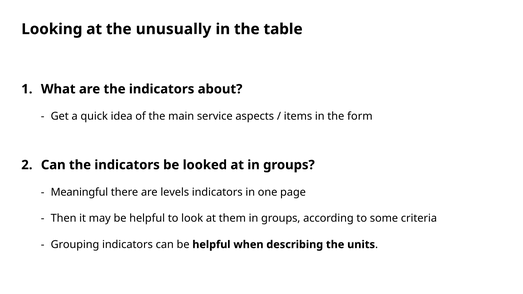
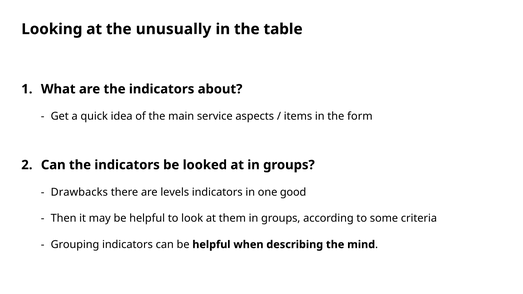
Meaningful: Meaningful -> Drawbacks (79, 192)
page: page -> good (293, 192)
units: units -> mind (361, 245)
